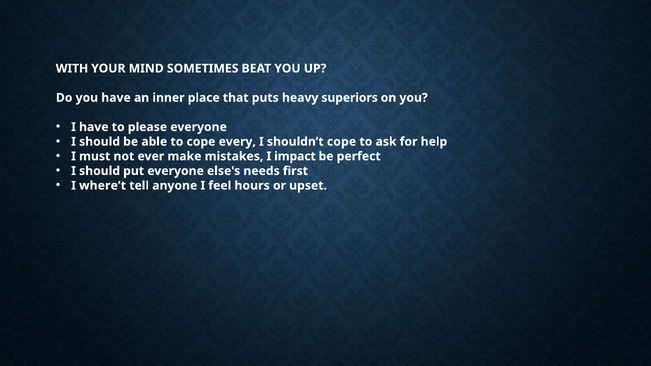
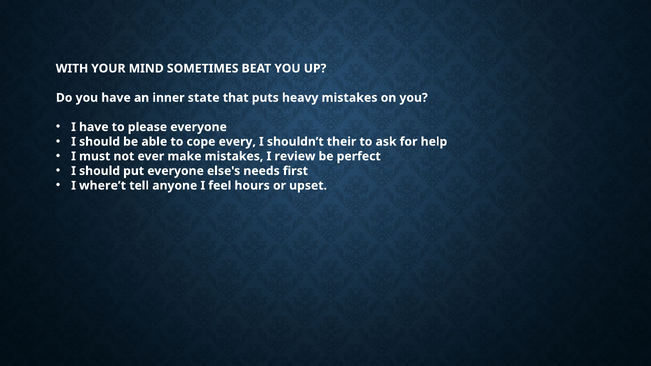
place: place -> state (204, 98)
heavy superiors: superiors -> mistakes (350, 98)
shouldn’t cope: cope -> their (342, 142)
impact: impact -> review (295, 156)
